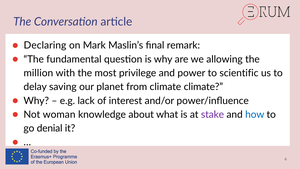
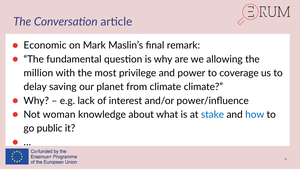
Declaring: Declaring -> Economic (45, 45)
scientific: scientific -> coverage (239, 73)
stake colour: purple -> blue (213, 114)
denial: denial -> public (50, 128)
